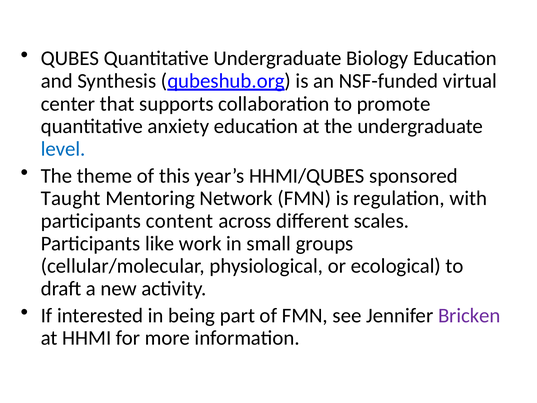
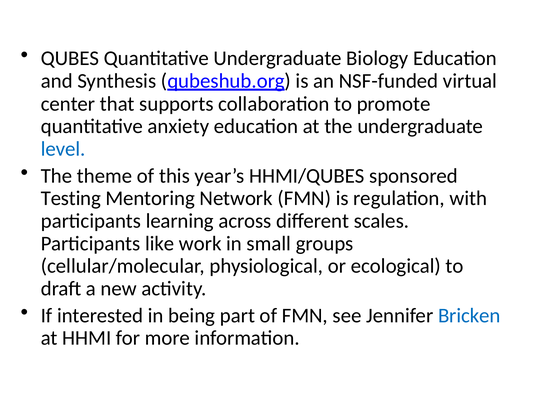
Taught: Taught -> Testing (71, 198)
content: content -> learning (180, 221)
Bricken colour: purple -> blue (469, 315)
